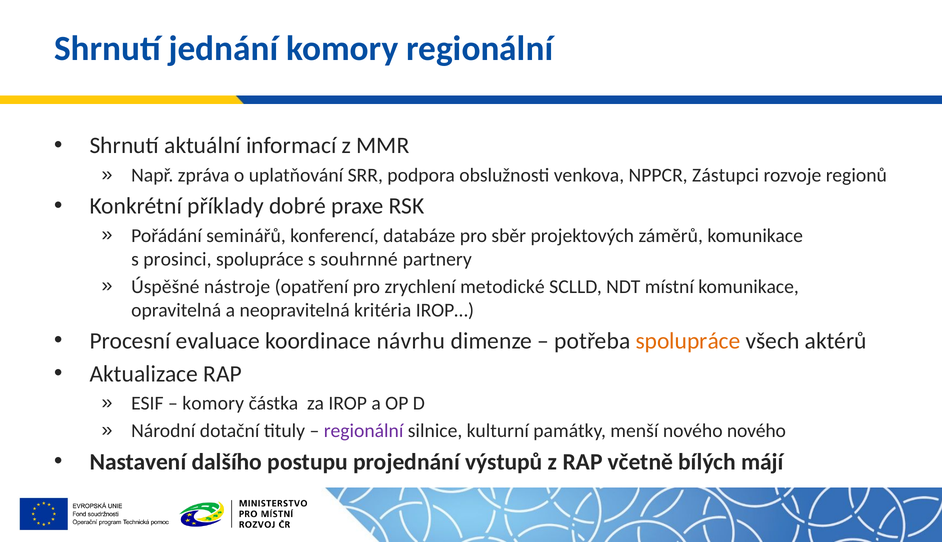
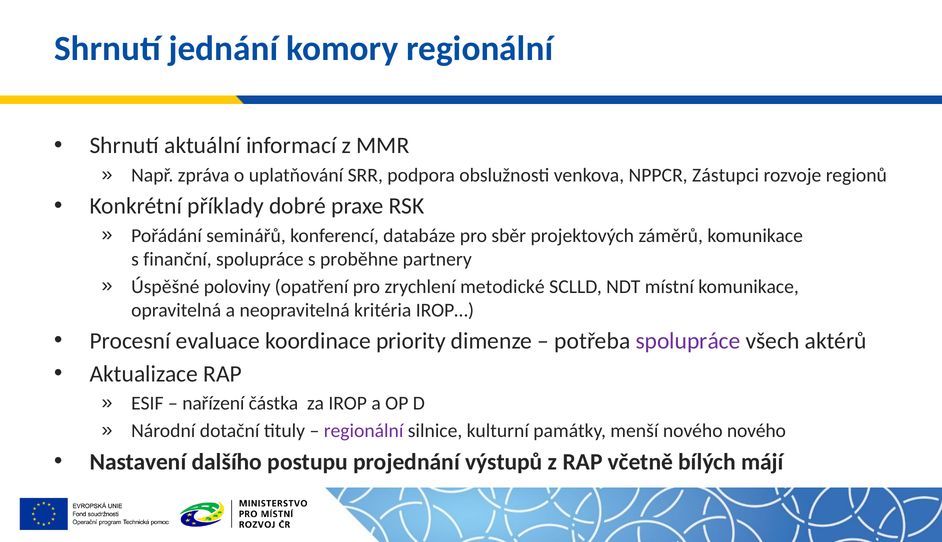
prosinci: prosinci -> finanční (178, 259)
souhrnné: souhrnné -> proběhne (359, 259)
nástroje: nástroje -> poloviny (237, 287)
návrhu: návrhu -> priority (411, 341)
spolupráce colour: orange -> purple (688, 341)
komory: komory -> nařízení (213, 404)
